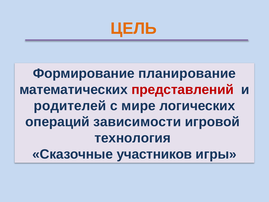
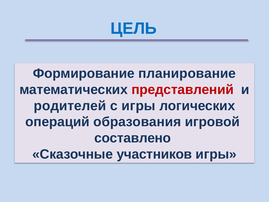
ЦЕЛЬ colour: orange -> blue (134, 28)
с мире: мире -> игры (139, 106)
зависимости: зависимости -> образования (137, 122)
технология: технология -> составлено (133, 138)
